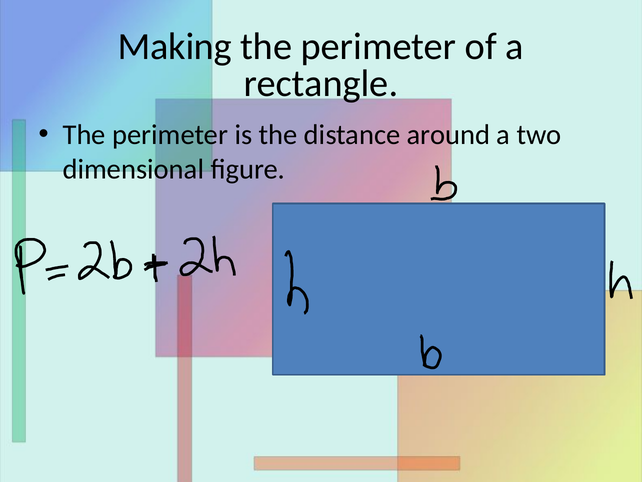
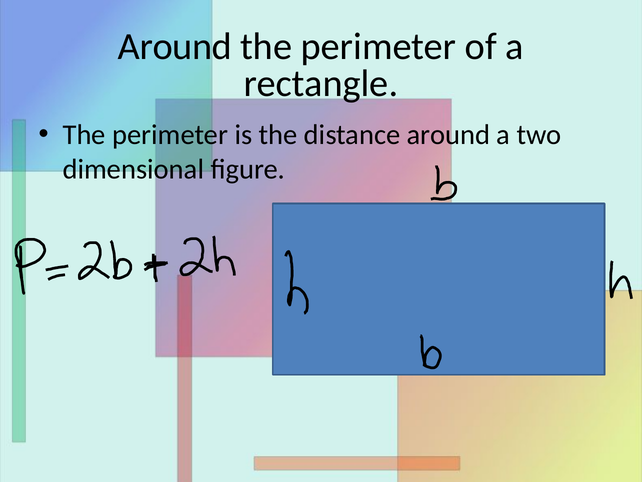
Making: Making -> Around (175, 47)
